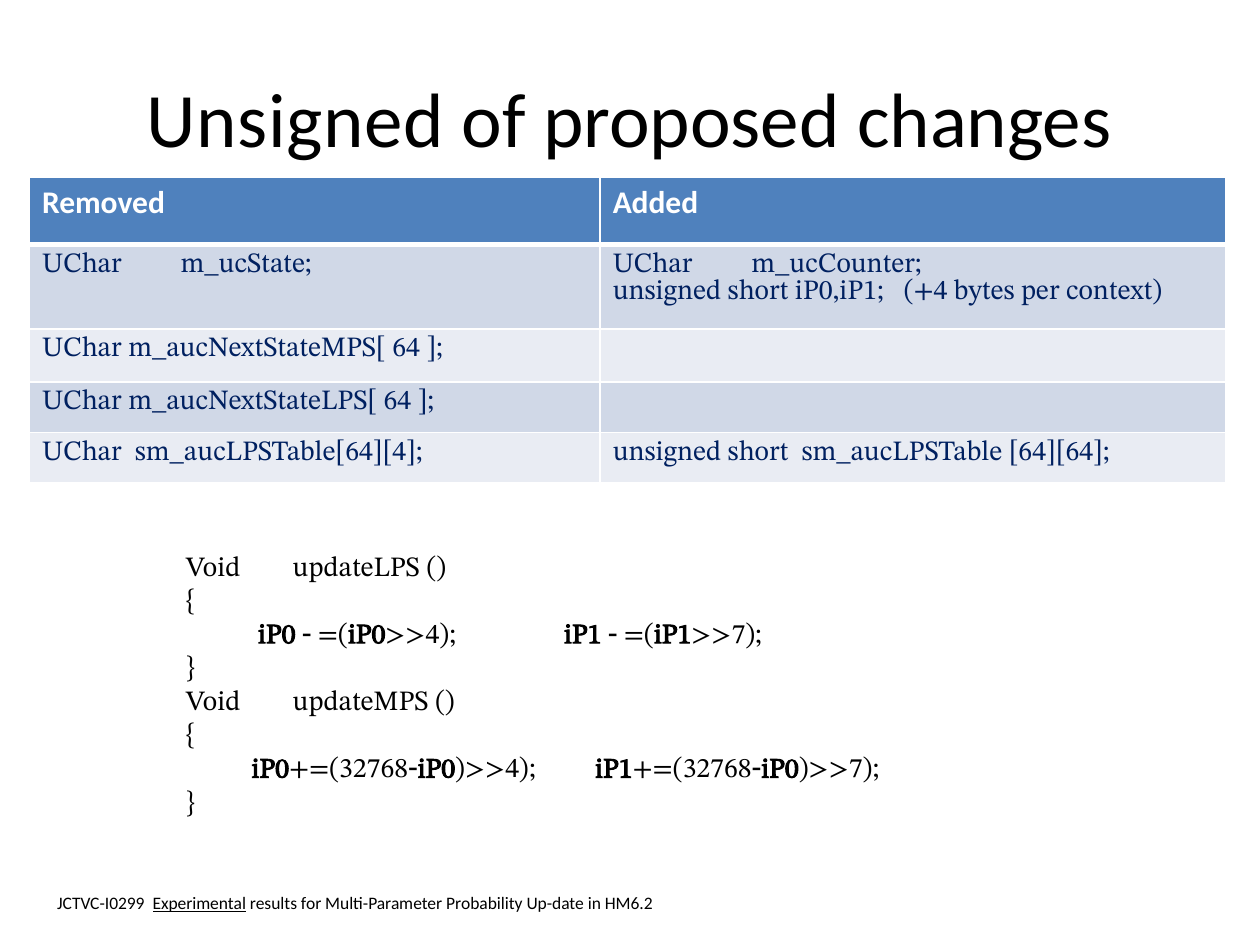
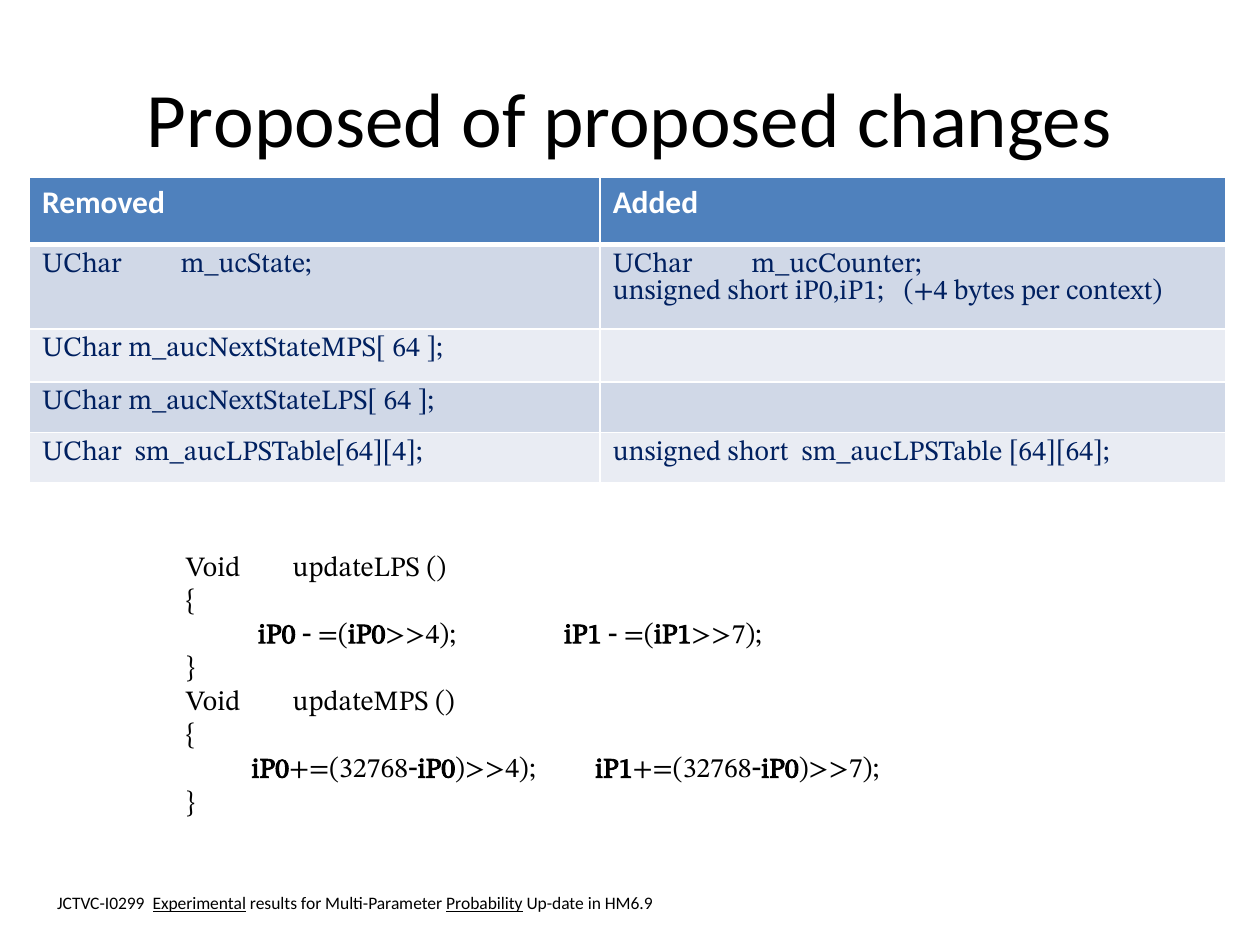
Unsigned: Unsigned -> Proposed (296, 122)
Probability underline: none -> present (484, 904)
HM6.2: HM6.2 -> HM6.9 (629, 904)
